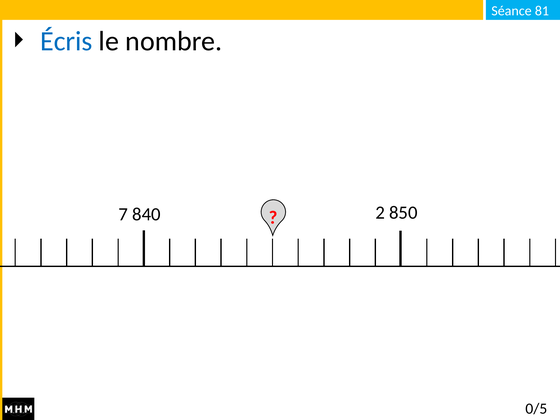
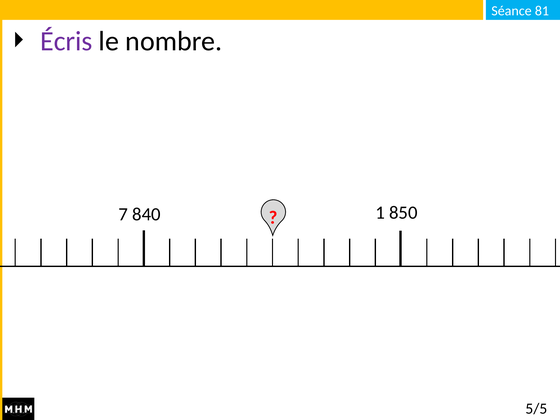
Écris colour: blue -> purple (66, 41)
2: 2 -> 1 (380, 213)
0/5: 0/5 -> 5/5 (536, 409)
